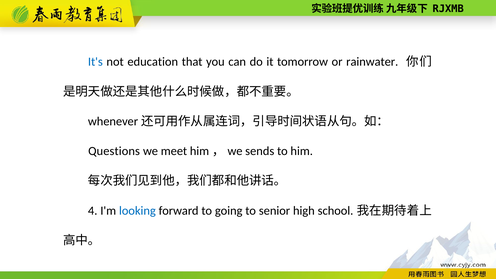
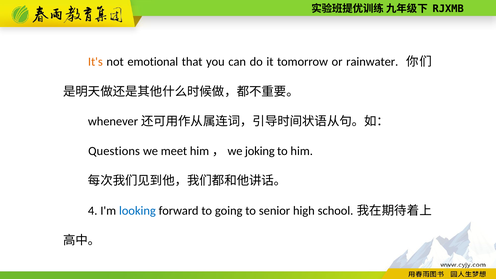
It's colour: blue -> orange (95, 62)
education: education -> emotional (153, 62)
sends: sends -> joking (260, 151)
